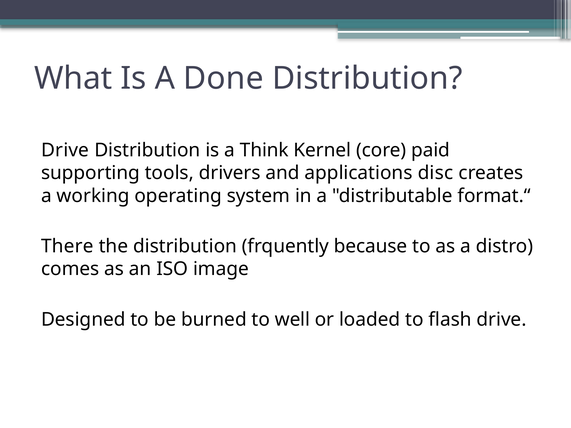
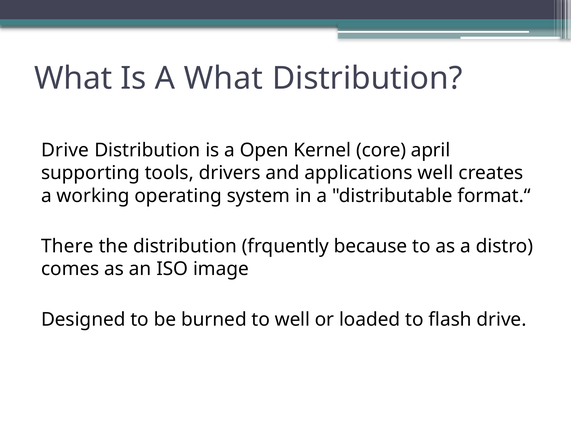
A Done: Done -> What (223, 78)
Think: Think -> Open (264, 150)
paid: paid -> april (431, 150)
applications disc: disc -> well (435, 173)
